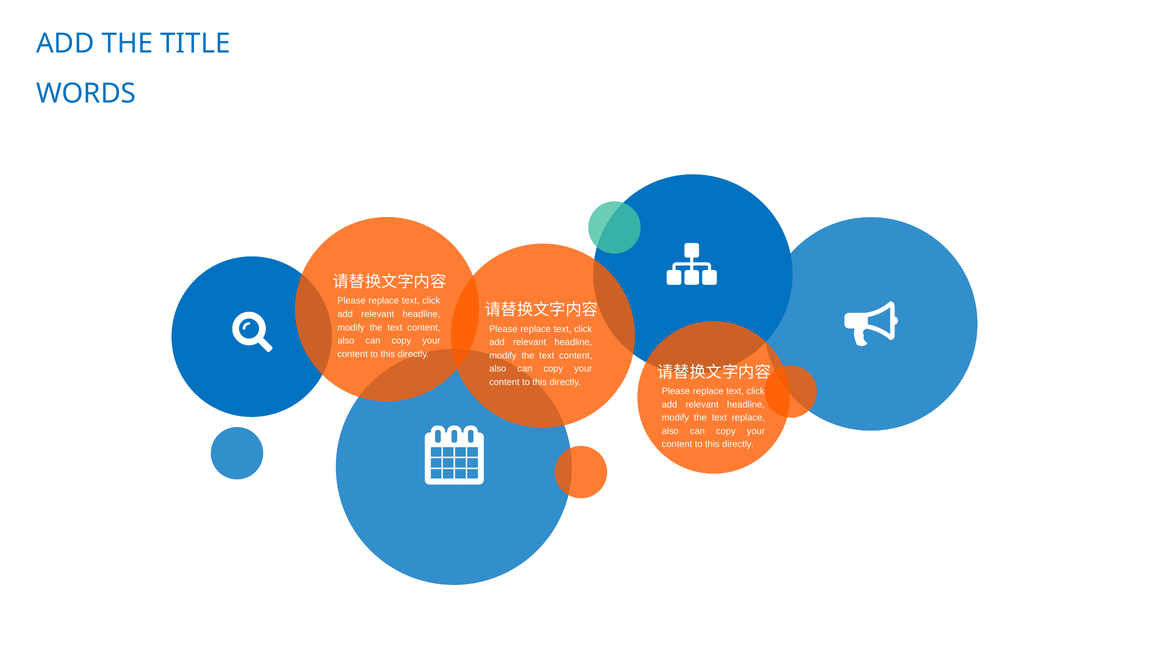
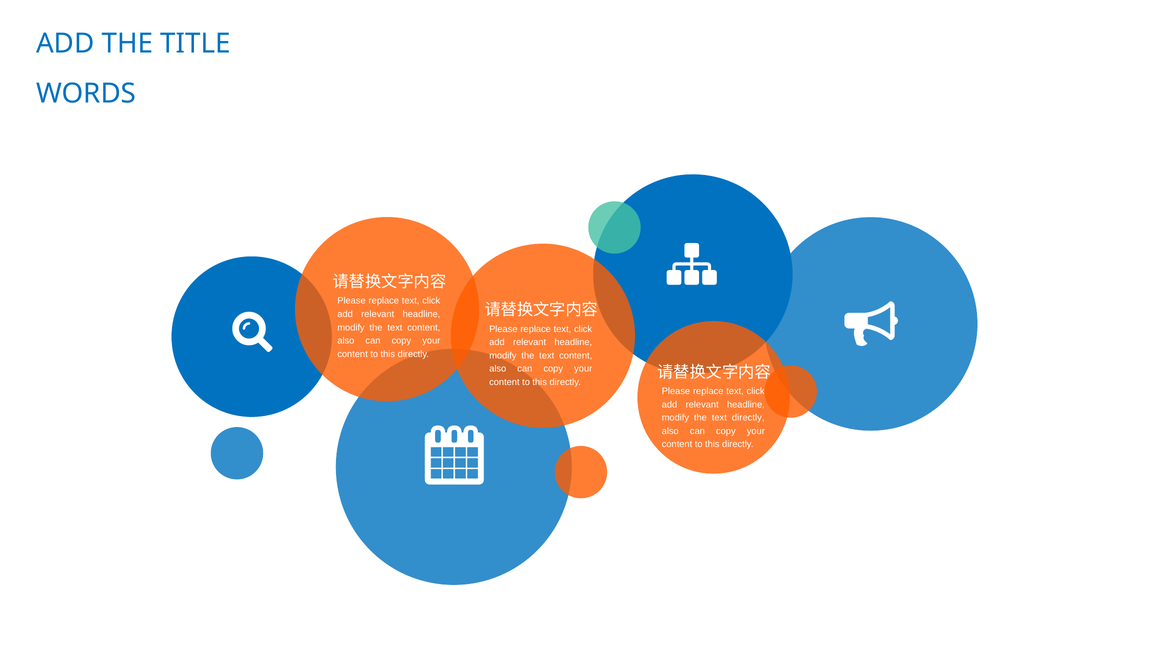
text replace: replace -> directly (748, 418)
